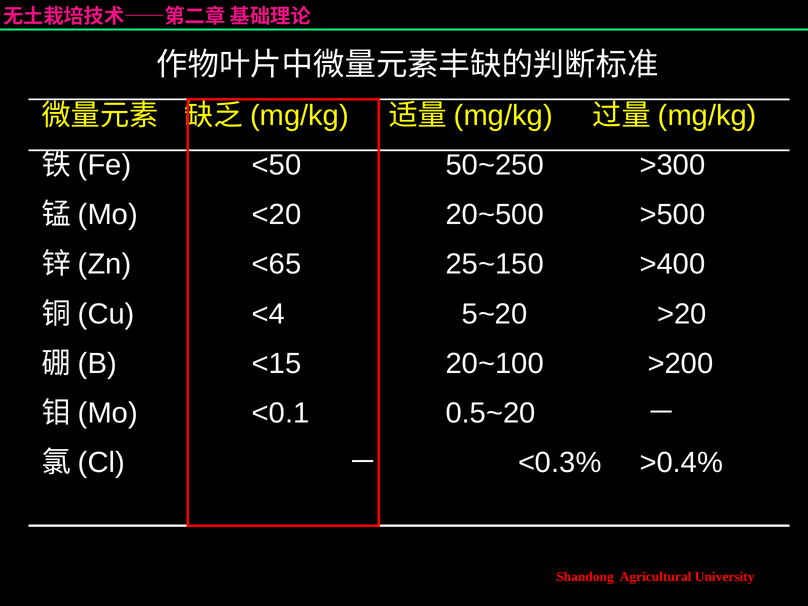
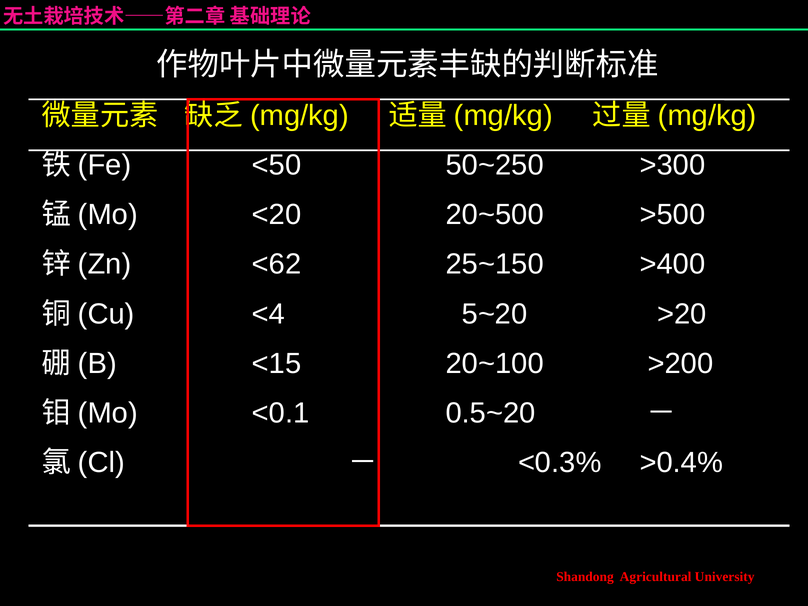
<65: <65 -> <62 (277, 264)
